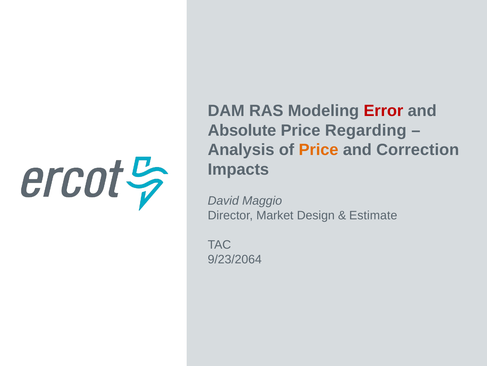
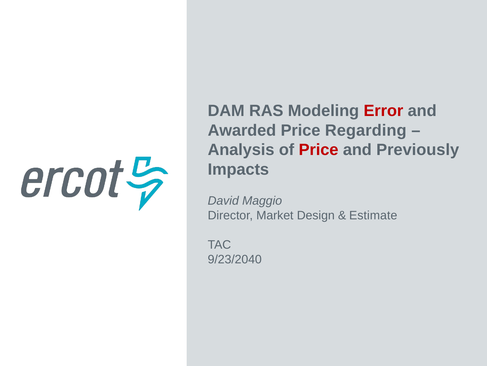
Absolute: Absolute -> Awarded (242, 130)
Price colour: orange -> red (319, 150)
Correction: Correction -> Previously (418, 150)
9/23/2064: 9/23/2064 -> 9/23/2040 (235, 259)
